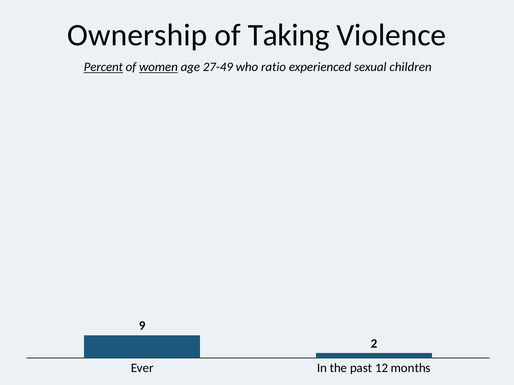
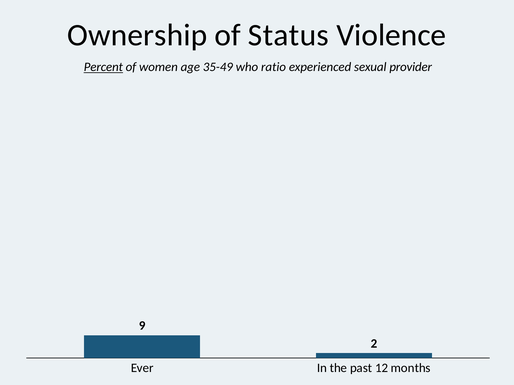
Taking: Taking -> Status (288, 35)
women underline: present -> none (158, 67)
27-49: 27-49 -> 35-49 (218, 67)
children: children -> provider (411, 67)
